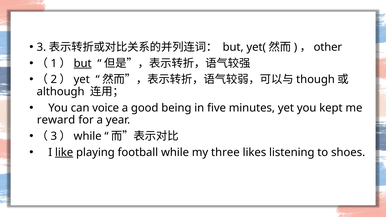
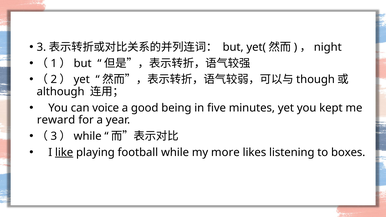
other: other -> night (328, 47)
but underline: present -> none (83, 63)
three: three -> more (225, 152)
shoes: shoes -> boxes (348, 152)
